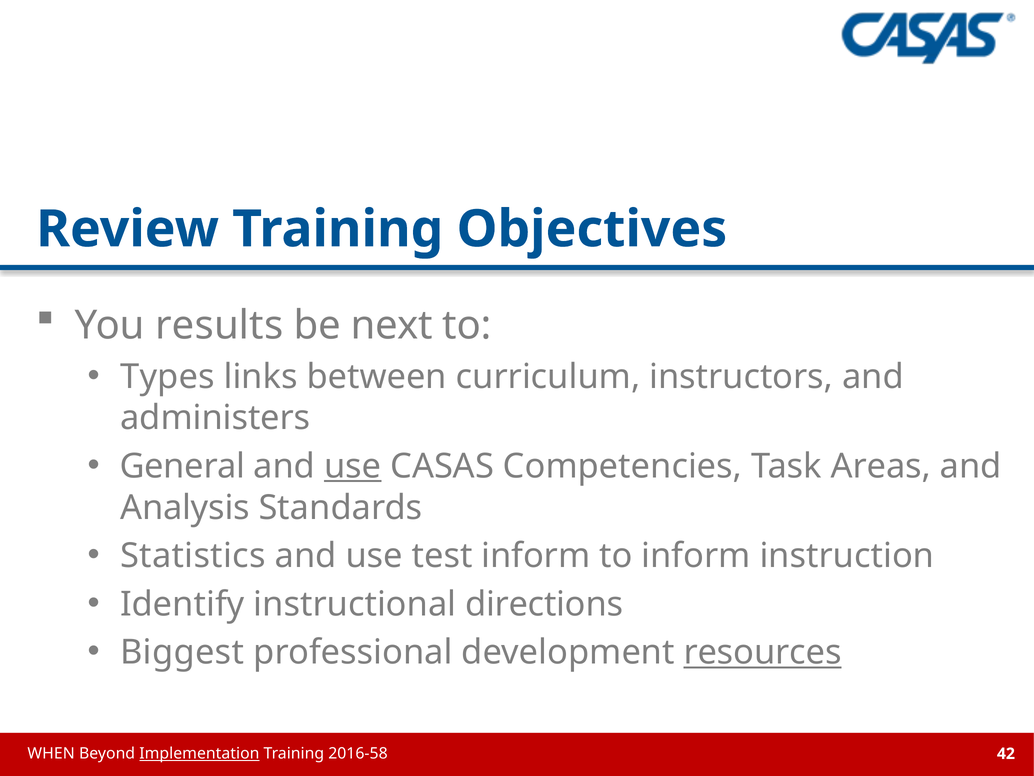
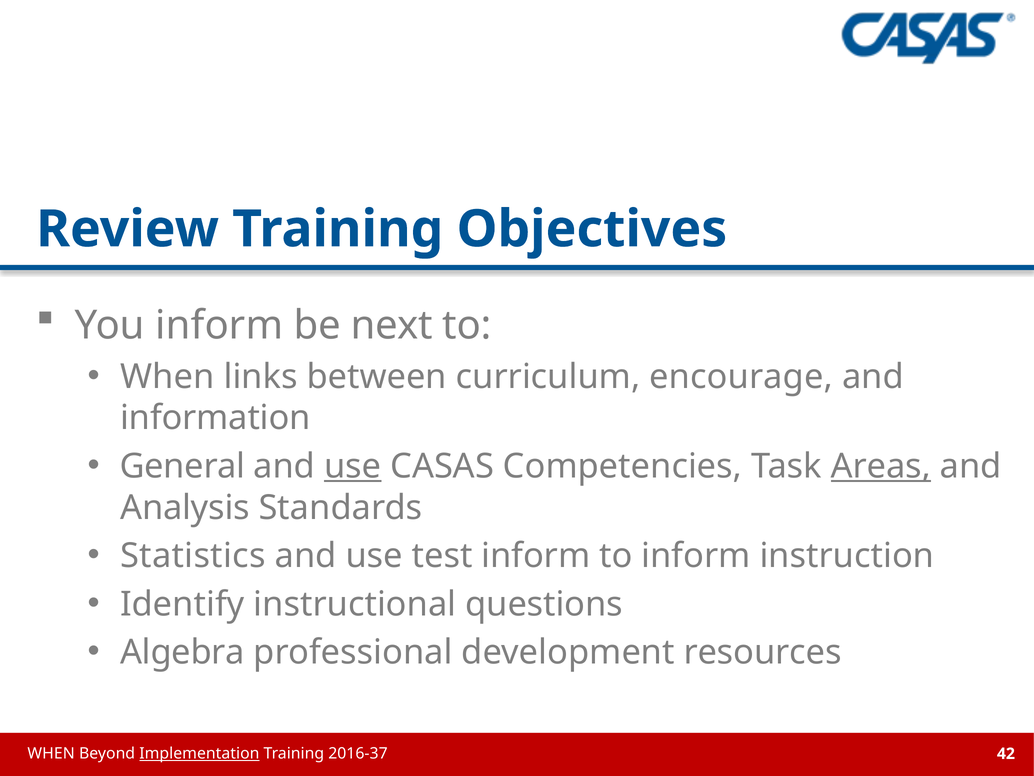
You results: results -> inform (219, 325)
Types: Types -> When (167, 376)
instructors: instructors -> encourage (741, 376)
administers: administers -> information (215, 418)
Areas underline: none -> present (881, 466)
directions: directions -> questions (544, 604)
Biggest: Biggest -> Algebra (182, 652)
resources underline: present -> none (763, 652)
2016-58: 2016-58 -> 2016-37 (358, 753)
